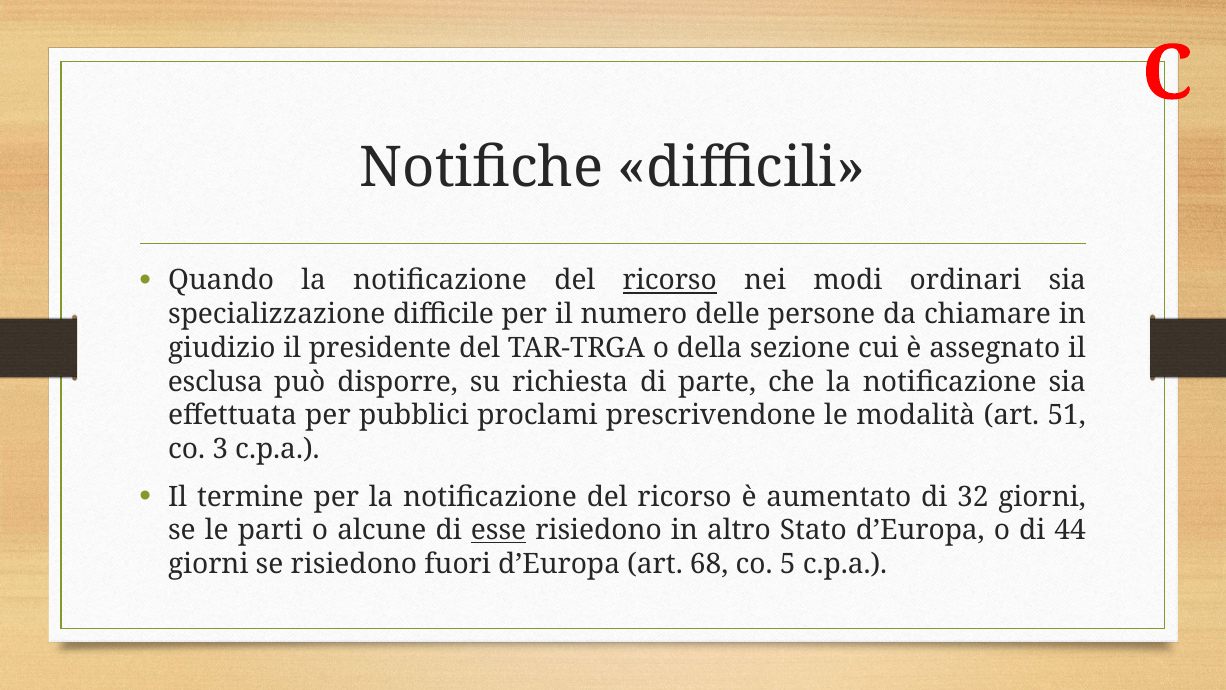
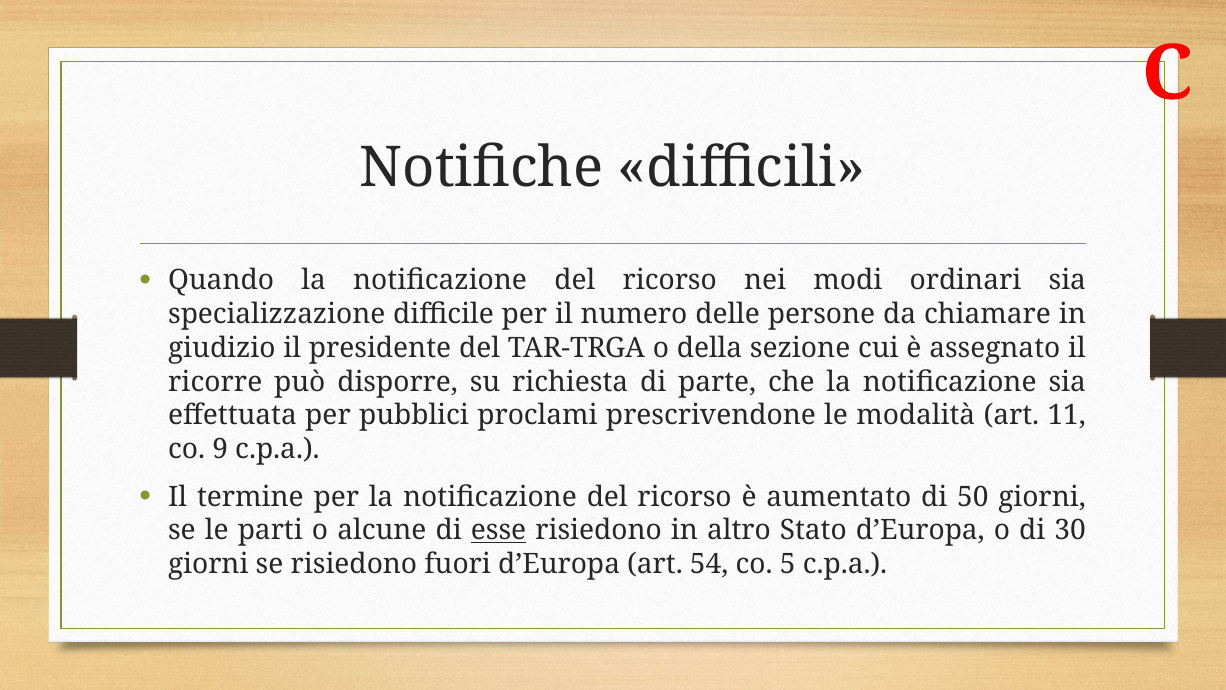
ricorso underline: present -> none (670, 281)
esclusa: esclusa -> ricorre (215, 382)
51: 51 -> 11 (1067, 415)
3: 3 -> 9 (220, 449)
32: 32 -> 50 (973, 497)
44: 44 -> 30 (1070, 530)
68: 68 -> 54 (709, 564)
